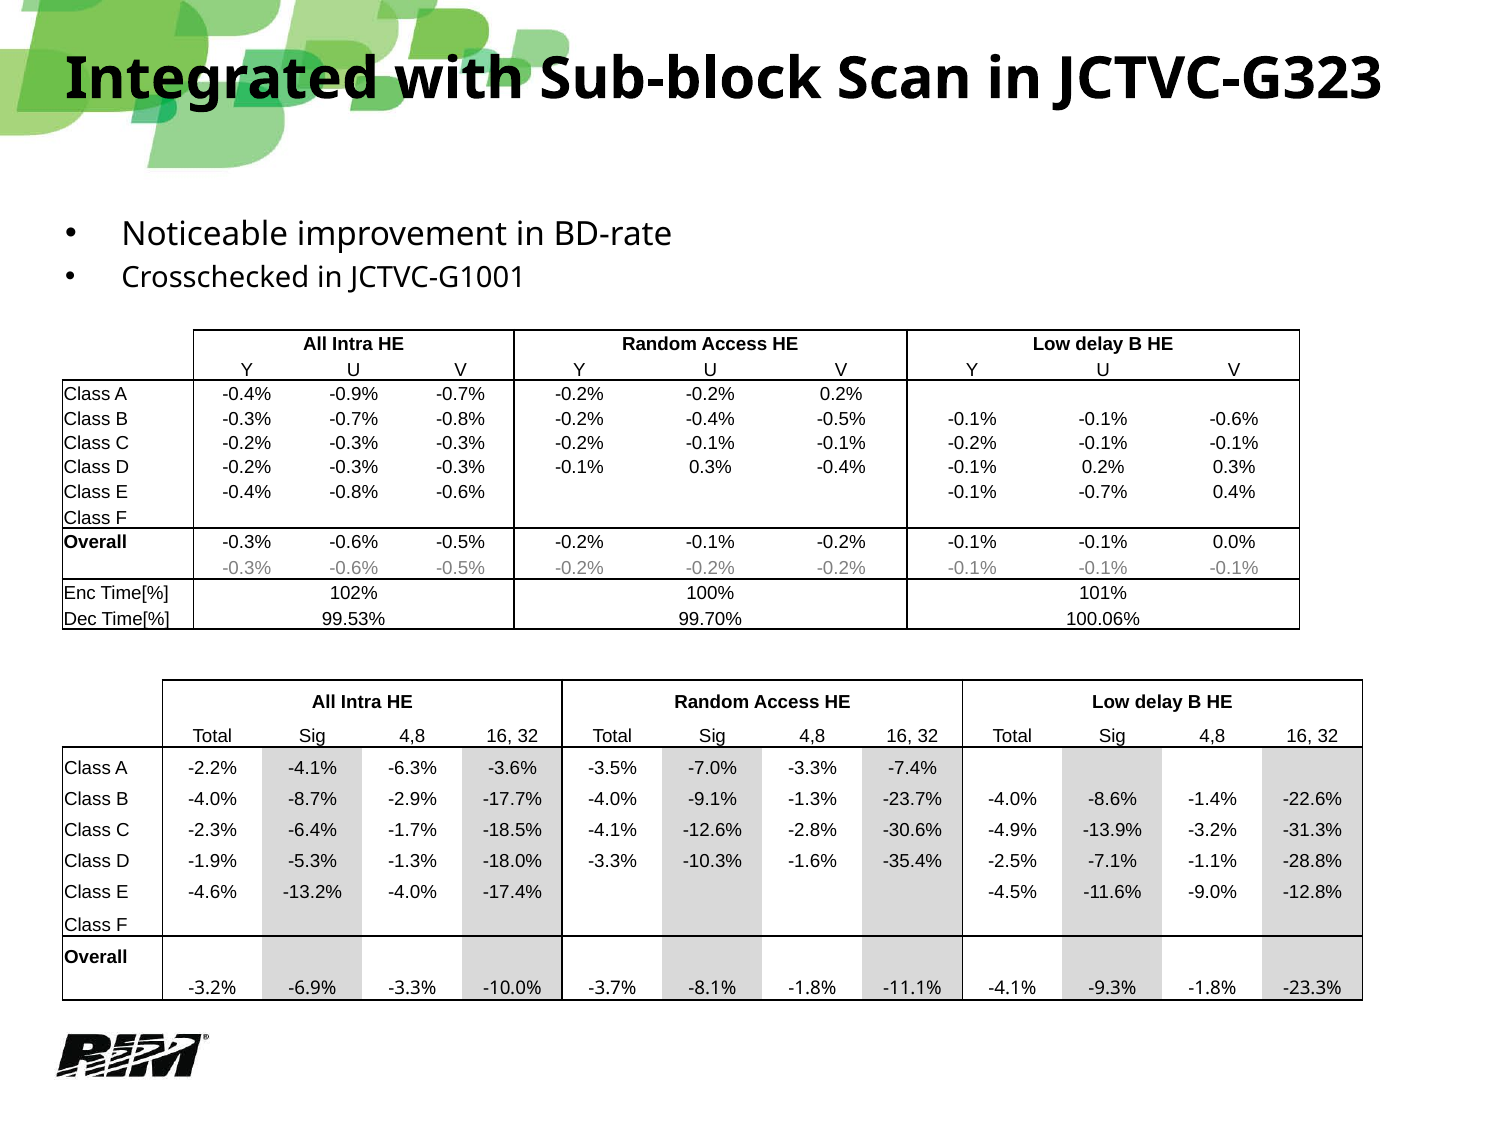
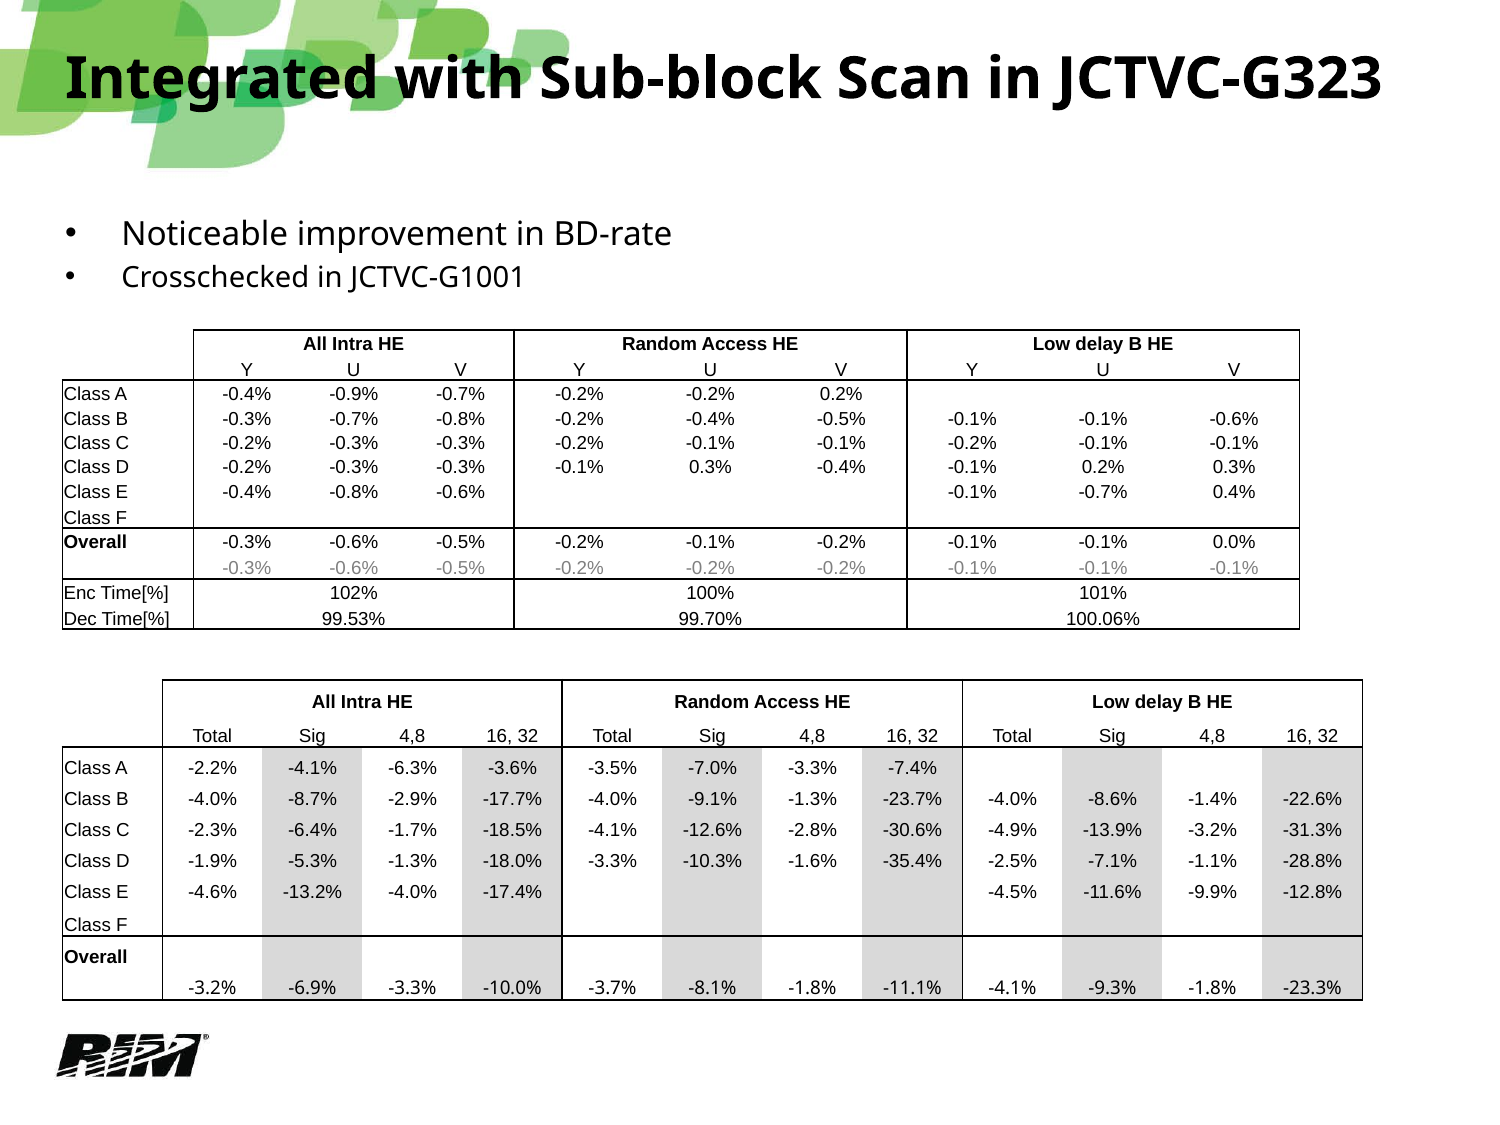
-9.0%: -9.0% -> -9.9% (1213, 893)
